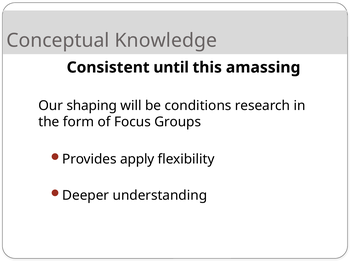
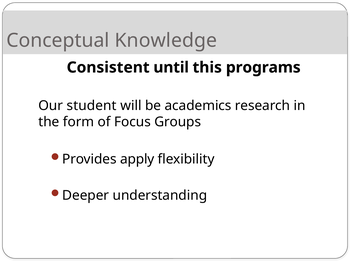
amassing: amassing -> programs (263, 68)
shaping: shaping -> student (92, 106)
conditions: conditions -> academics (198, 106)
